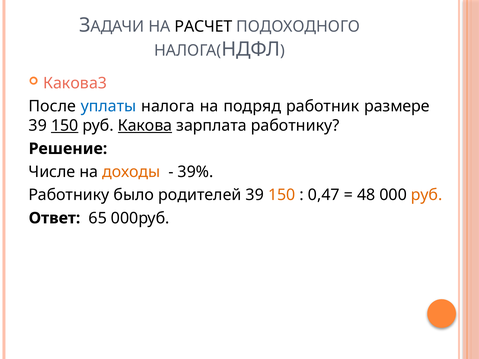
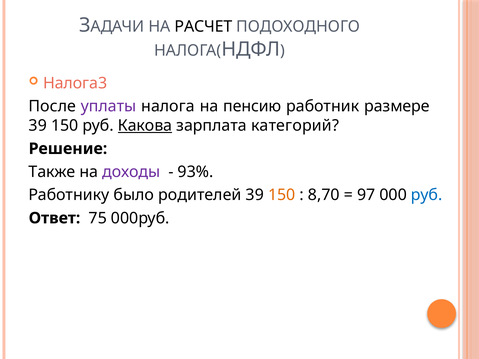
Какова3: Какова3 -> Налога3 (75, 83)
уплаты colour: blue -> purple (109, 106)
подряд: подряд -> пенсию (252, 106)
150 underline: present -> none (65, 126)
зарплата работнику: работнику -> категорий (295, 126)
Числе: Числе -> Также (52, 172)
доходы colour: orange -> purple (131, 172)
39%: 39% -> 93% (196, 172)
0,47: 0,47 -> 8,70 (324, 195)
48: 48 -> 97 (366, 195)
руб colour: orange -> blue (427, 195)
65: 65 -> 75 (98, 218)
